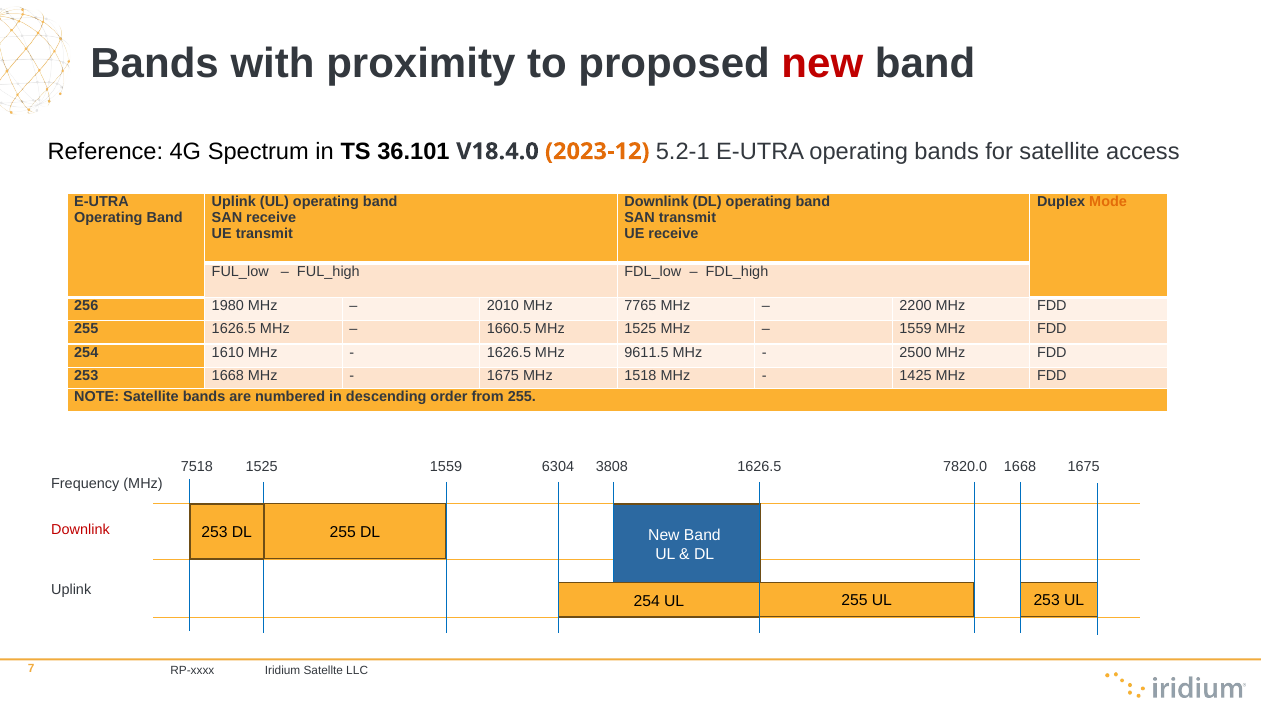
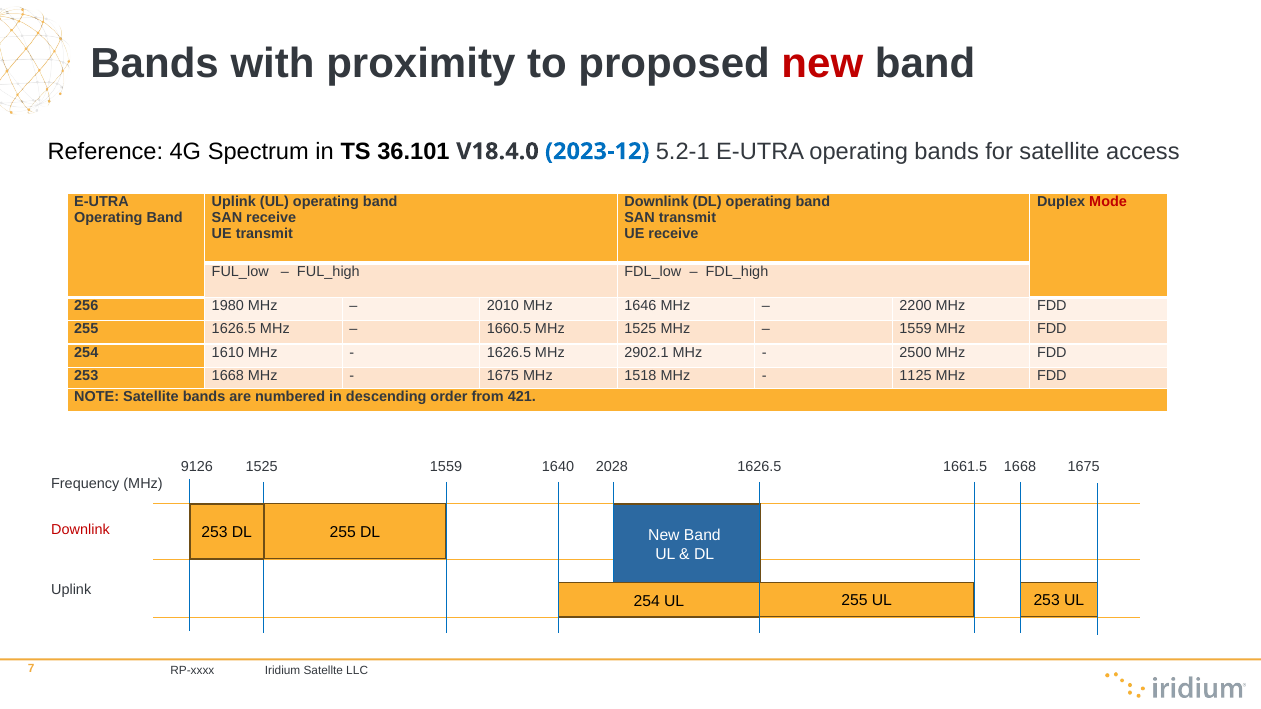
2023-12 colour: orange -> blue (597, 151)
Mode colour: orange -> red (1108, 202)
7765: 7765 -> 1646 (640, 306)
9611.5: 9611.5 -> 2902.1 (646, 352)
1425: 1425 -> 1125 (916, 376)
from 255: 255 -> 421 (522, 397)
7518: 7518 -> 9126 (197, 467)
6304: 6304 -> 1640 (558, 467)
3808: 3808 -> 2028 (612, 467)
7820.0: 7820.0 -> 1661.5 (965, 467)
